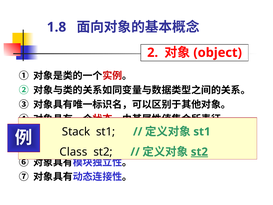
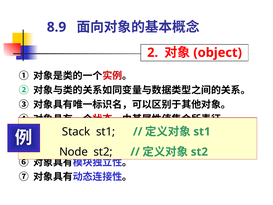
1.8: 1.8 -> 8.9 (57, 27)
Class: Class -> Node (74, 152)
st2 underline: present -> none (199, 152)
